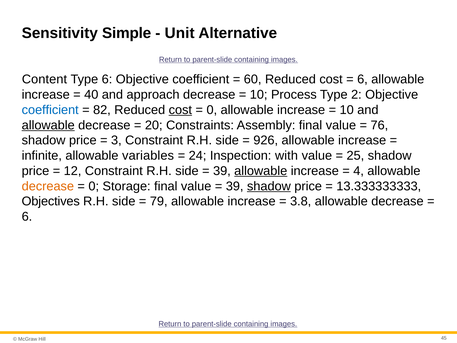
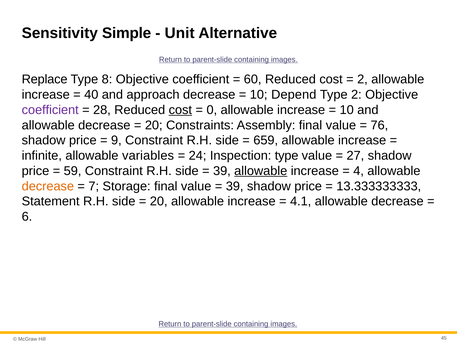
Content: Content -> Replace (45, 79)
Type 6: 6 -> 8 (107, 79)
6: 6 -> 2 (362, 79)
Process: Process -> Depend (294, 95)
coefficient colour: blue -> purple (50, 110)
82: 82 -> 28 (102, 110)
allowable underline: present -> none (48, 125)
3: 3 -> 9 (116, 140)
926: 926 -> 659 (266, 140)
Inspection with: with -> type (287, 156)
25: 25 -> 27 (355, 156)
12: 12 -> 59 (73, 171)
0: 0 -> 7 (94, 186)
shadow underline: present -> none (269, 186)
Objectives: Objectives -> Statement (51, 201)
79: 79 -> 20 (159, 201)
3.8: 3.8 -> 4.1 (301, 201)
